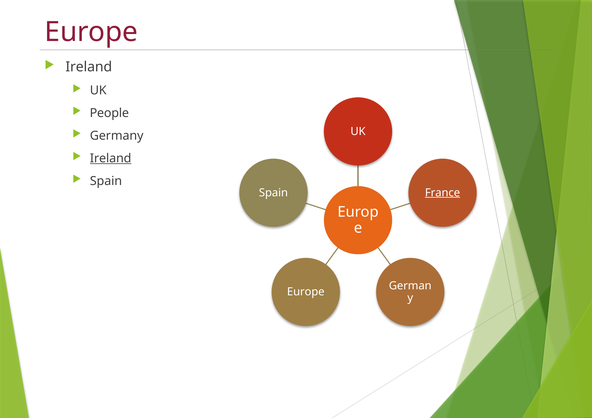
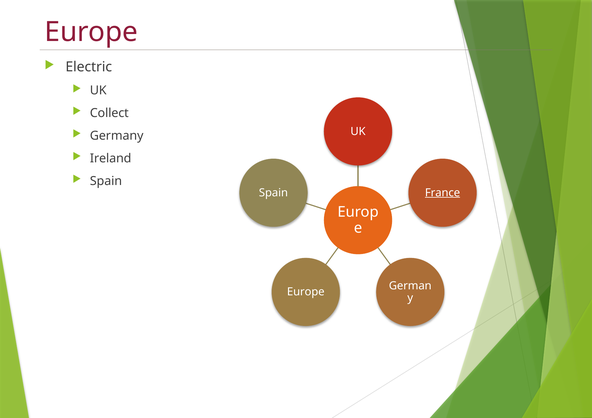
Ireland: Ireland -> Electric (89, 67)
People: People -> Collect (109, 113)
Ireland underline: present -> none (111, 159)
